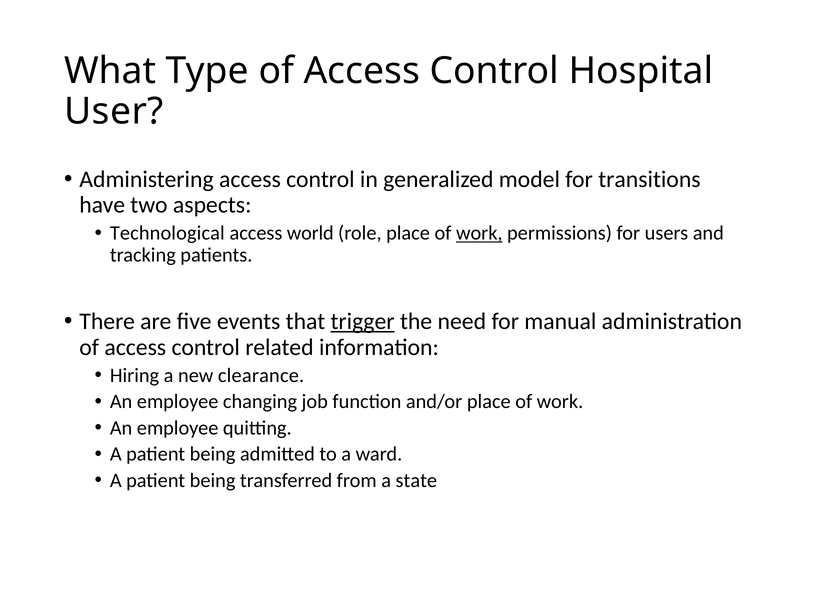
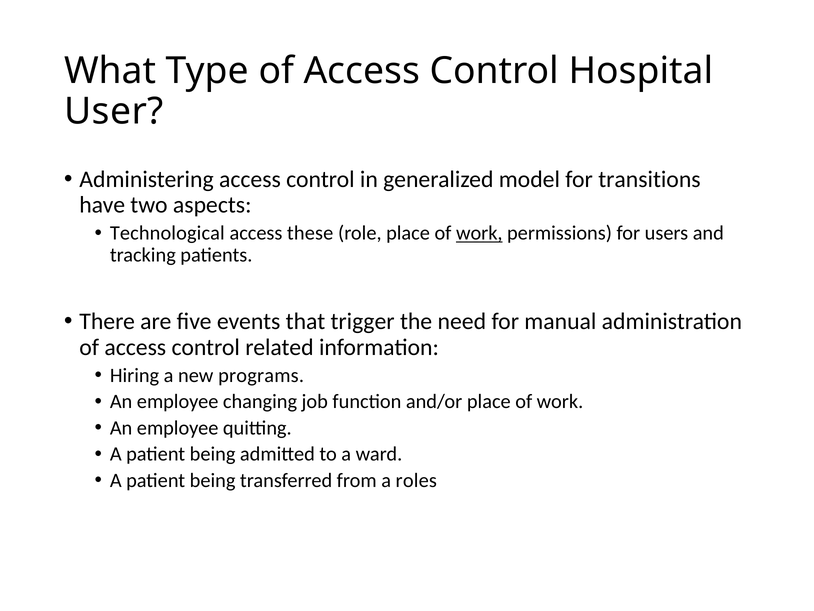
world: world -> these (310, 233)
trigger underline: present -> none (363, 321)
clearance: clearance -> programs (261, 375)
state: state -> roles (416, 480)
